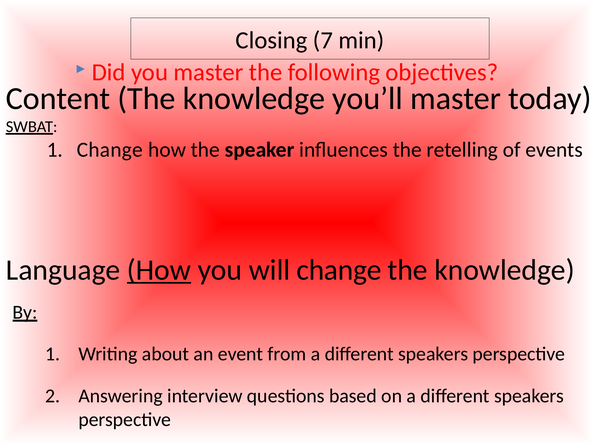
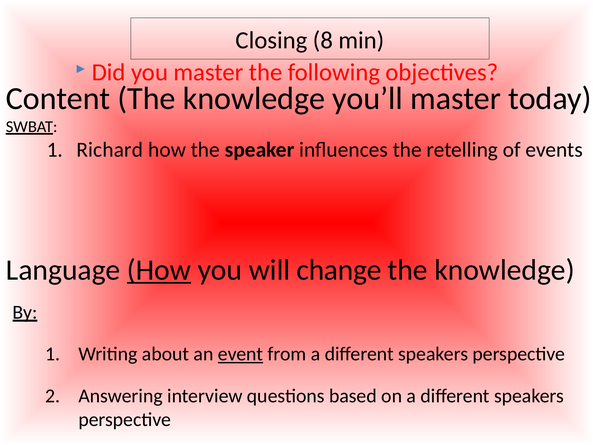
7: 7 -> 8 (323, 40)
1 Change: Change -> Richard (110, 150)
event underline: none -> present (241, 354)
